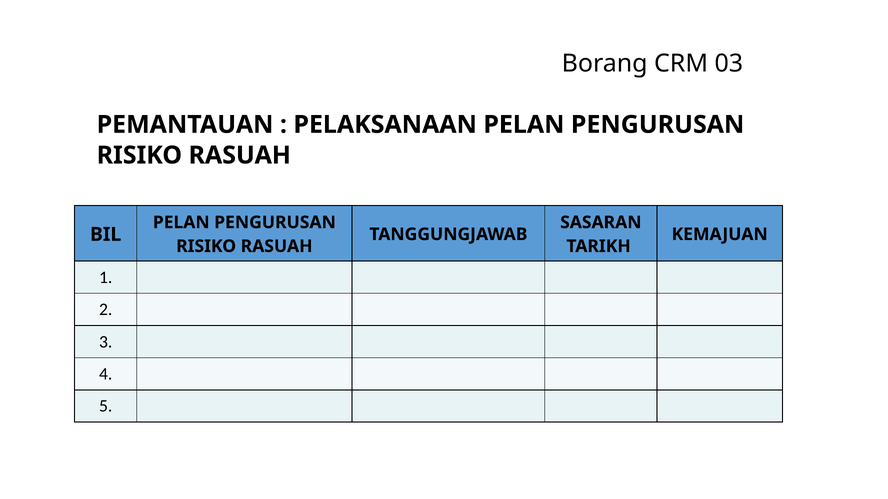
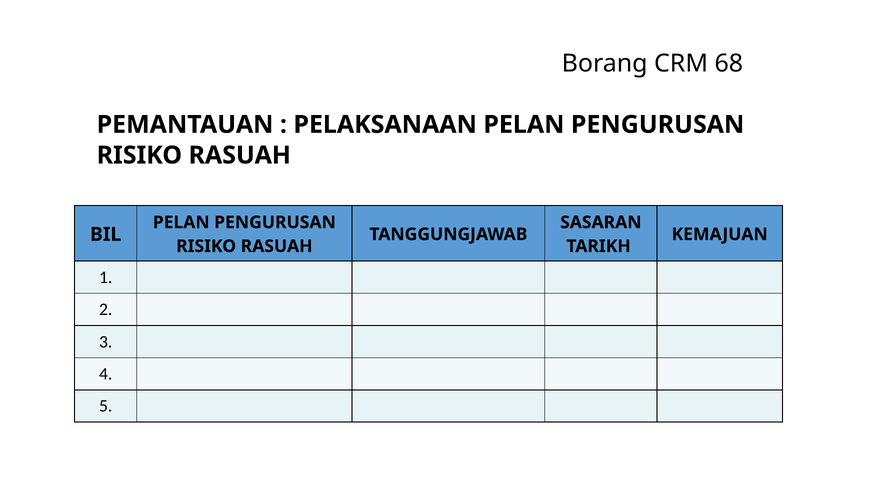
03: 03 -> 68 (729, 63)
